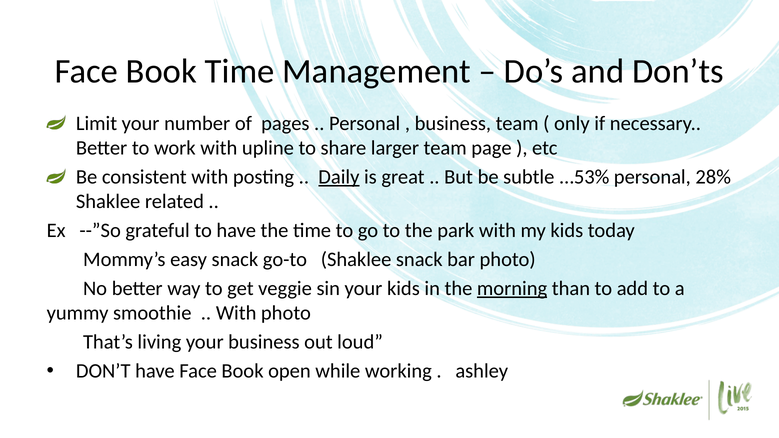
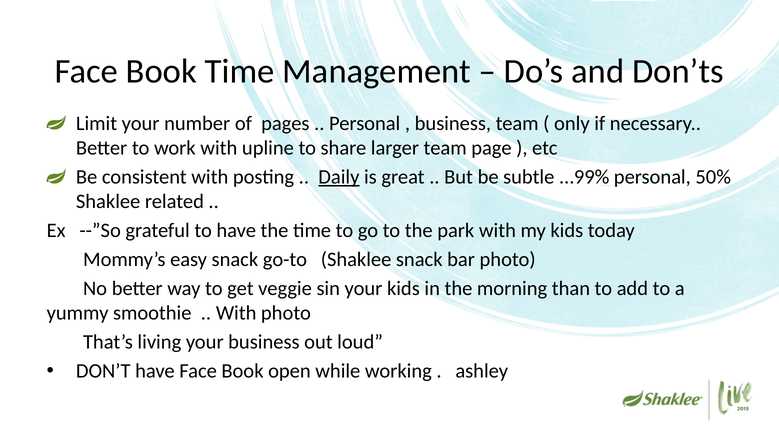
…53%: …53% -> …99% (585, 177)
28%: 28% -> 50% (713, 177)
morning underline: present -> none (512, 289)
